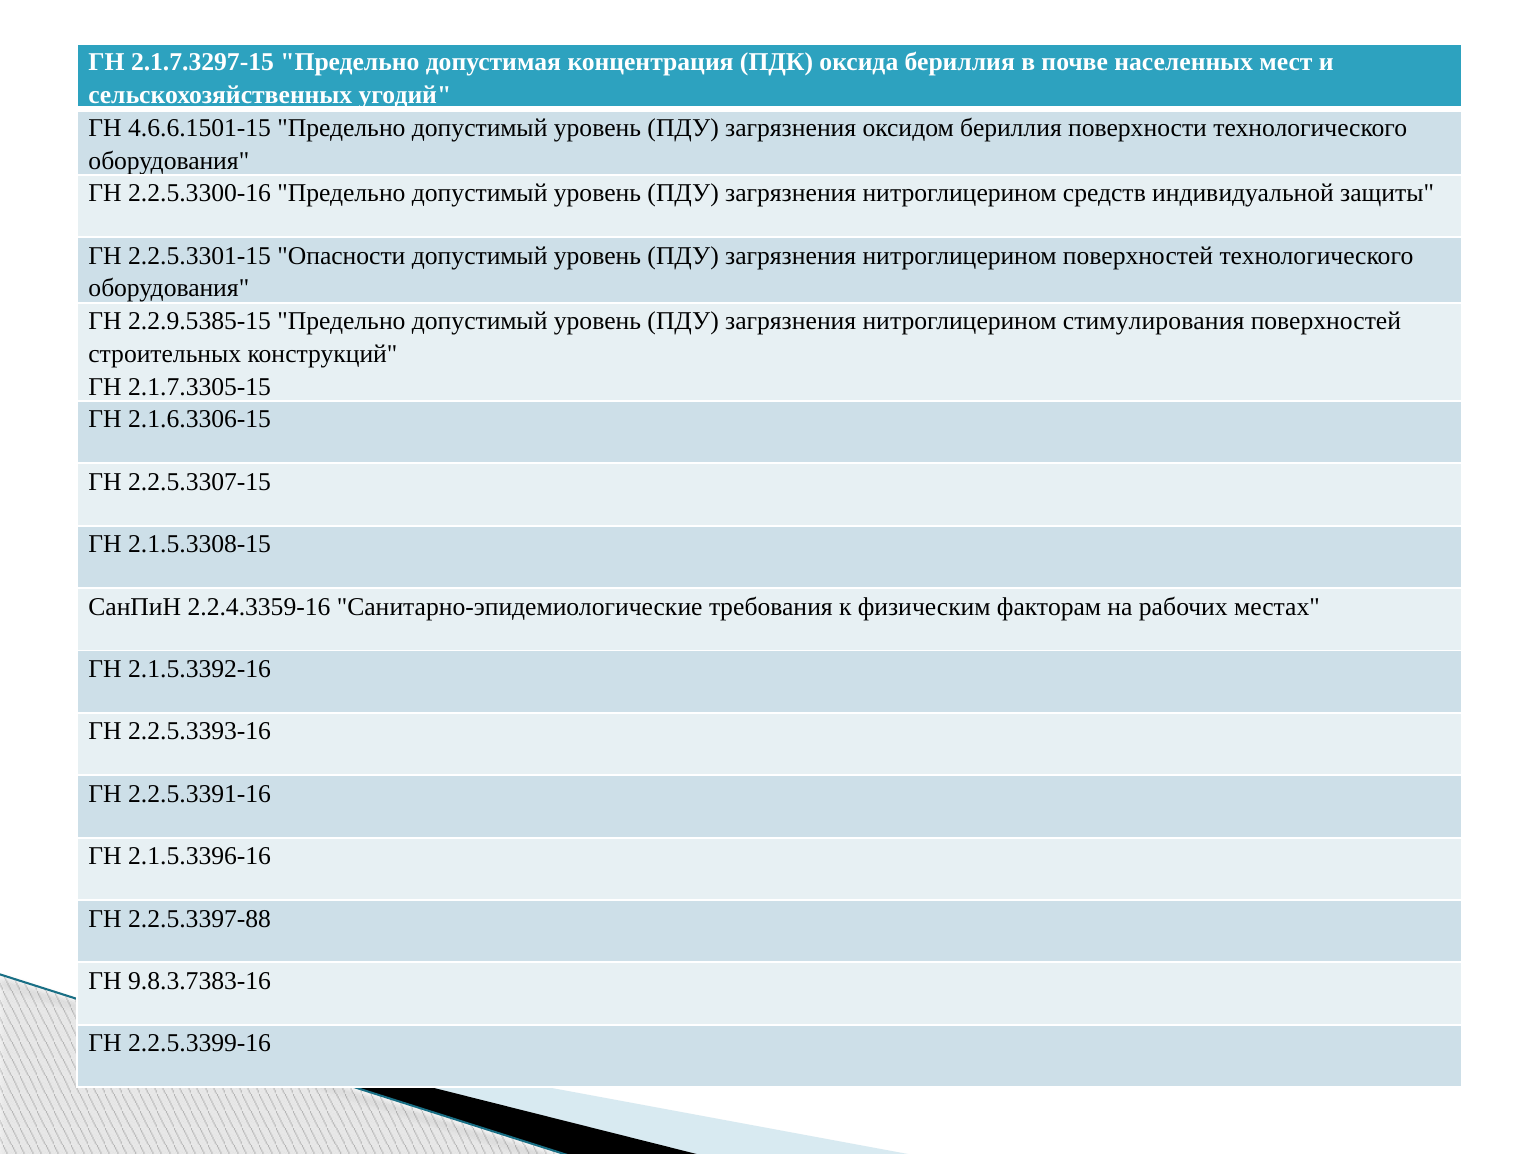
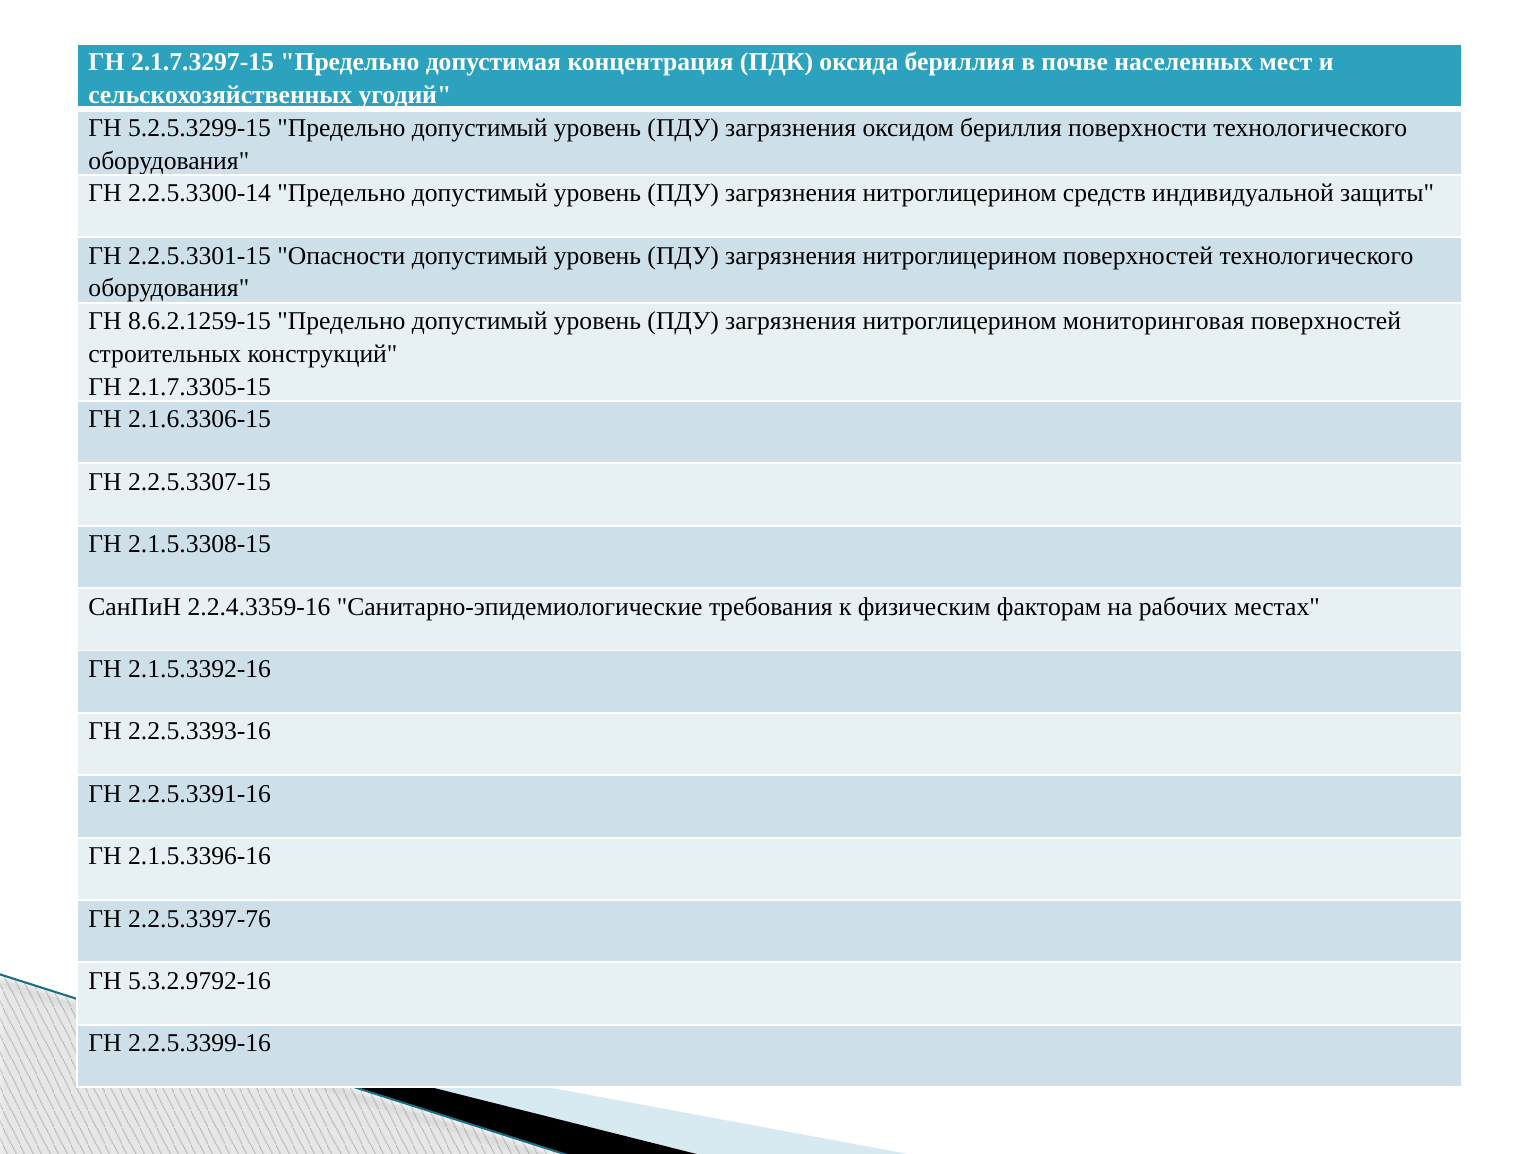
4.6.6.1501-15: 4.6.6.1501-15 -> 5.2.5.3299-15 (200, 128)
2.2.5.3300-16: 2.2.5.3300-16 -> 2.2.5.3300-14 (200, 193)
2.2.9.5385-15: 2.2.9.5385-15 -> 8.6.2.1259-15 (200, 321)
стимулирования: стимулирования -> мониторинговая (1154, 321)
2.2.5.3397-88: 2.2.5.3397-88 -> 2.2.5.3397-76 (200, 919)
9.8.3.7383-16: 9.8.3.7383-16 -> 5.3.2.9792-16 (200, 981)
